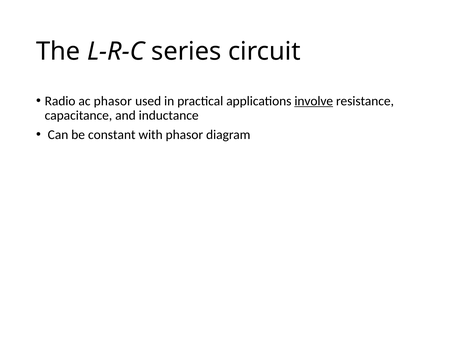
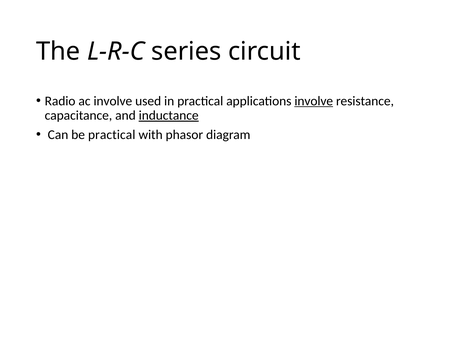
ac phasor: phasor -> involve (113, 101)
inductance underline: none -> present (169, 116)
be constant: constant -> practical (112, 135)
